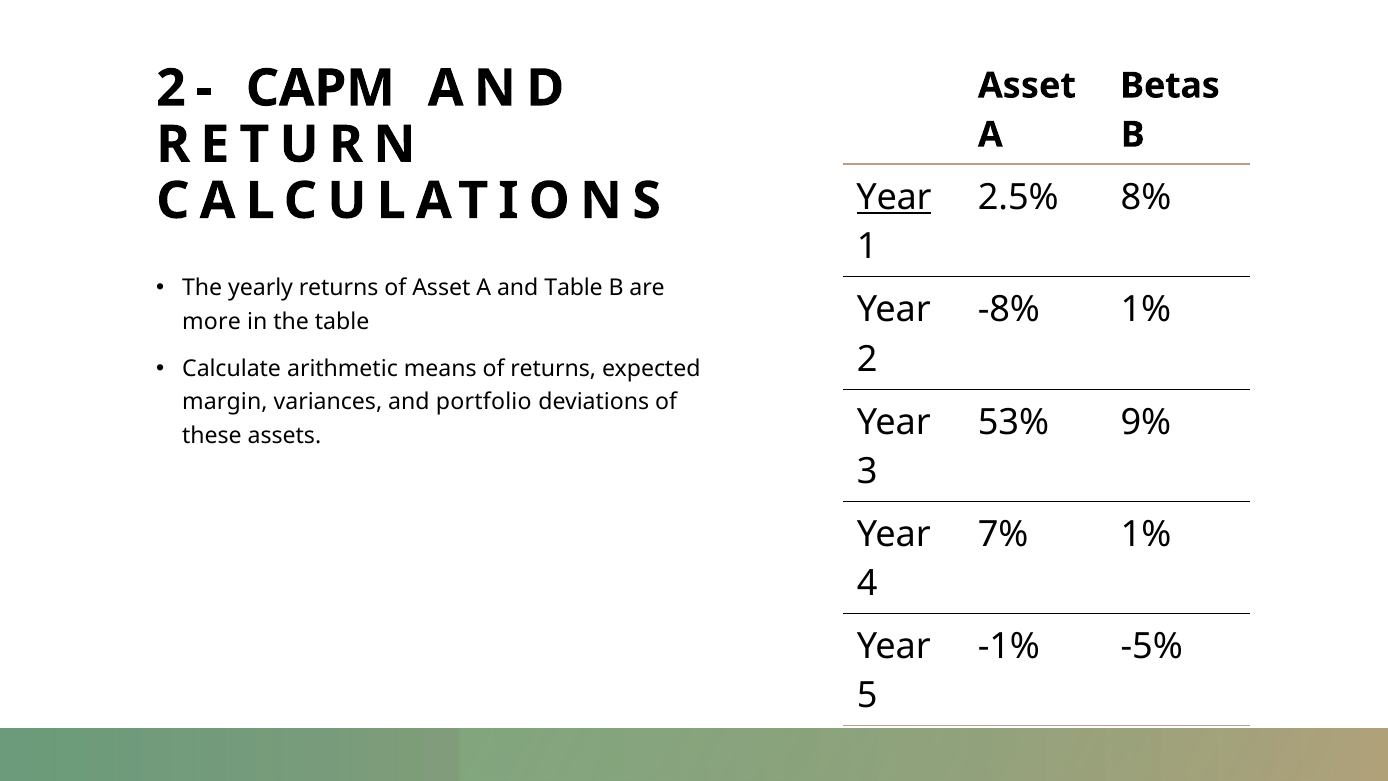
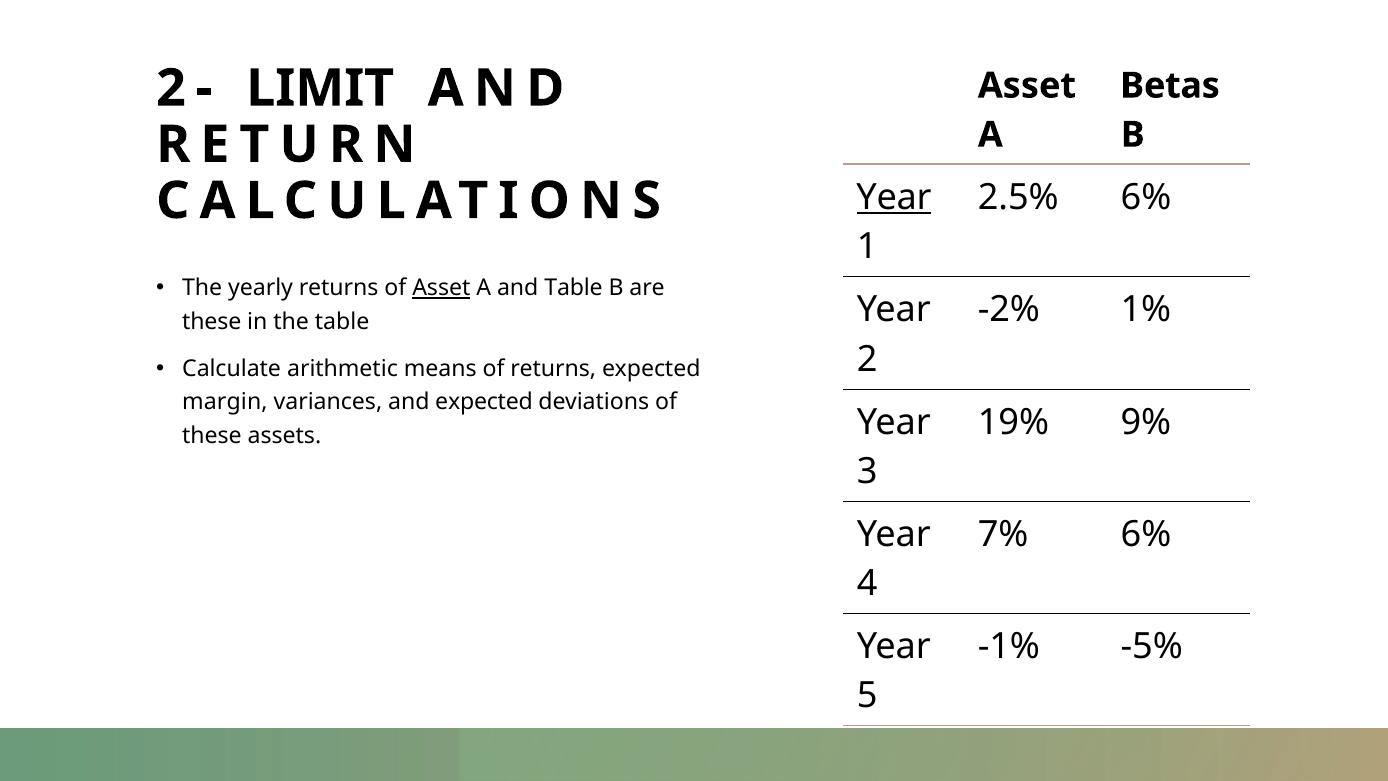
CAPM: CAPM -> LIMIT (320, 88)
2.5% 8%: 8% -> 6% (1146, 198)
Asset underline: none -> present (441, 288)
-8%: -8% -> -2% (1009, 310)
more: more -> these (212, 321)
and portfolio: portfolio -> expected (484, 402)
53%: 53% -> 19% (1013, 422)
7% 1%: 1% -> 6% (1146, 534)
